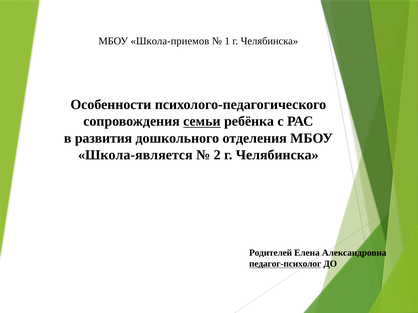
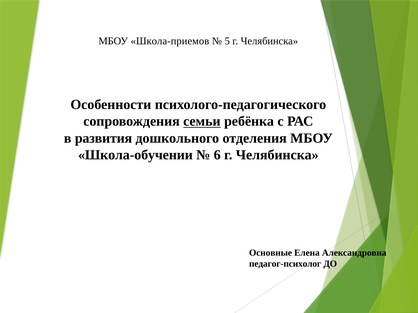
1: 1 -> 5 (227, 41)
Школа-является: Школа-является -> Школа-обучении (135, 155)
2: 2 -> 6 (217, 155)
Родителей: Родителей -> Основные (271, 253)
педагог-психолог underline: present -> none (285, 264)
